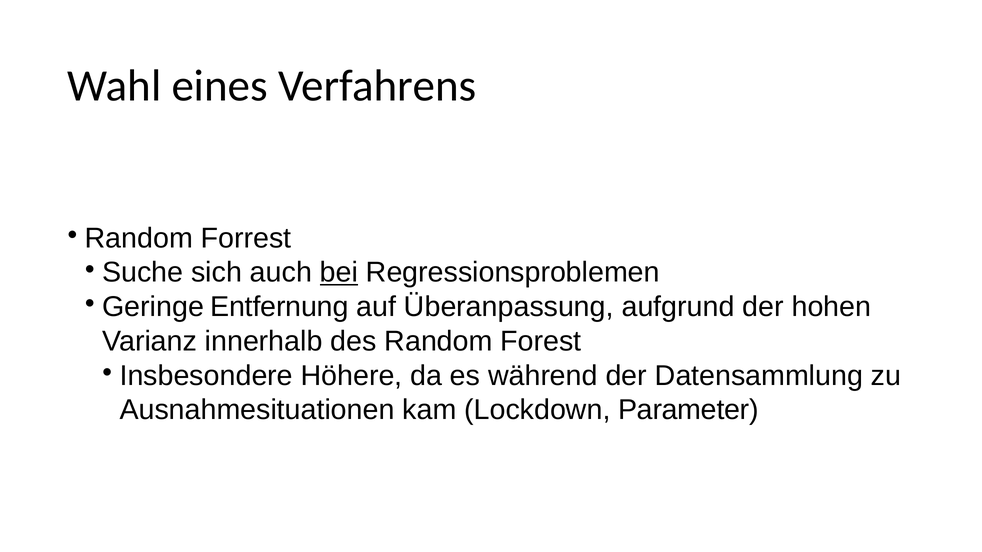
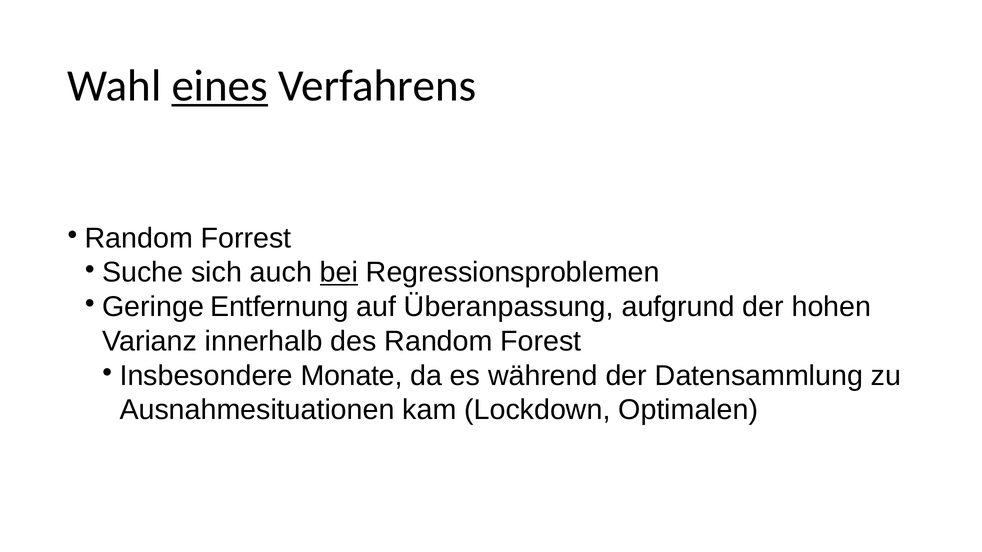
eines underline: none -> present (220, 86)
Höhere: Höhere -> Monate (352, 376)
Parameter: Parameter -> Optimalen (688, 410)
